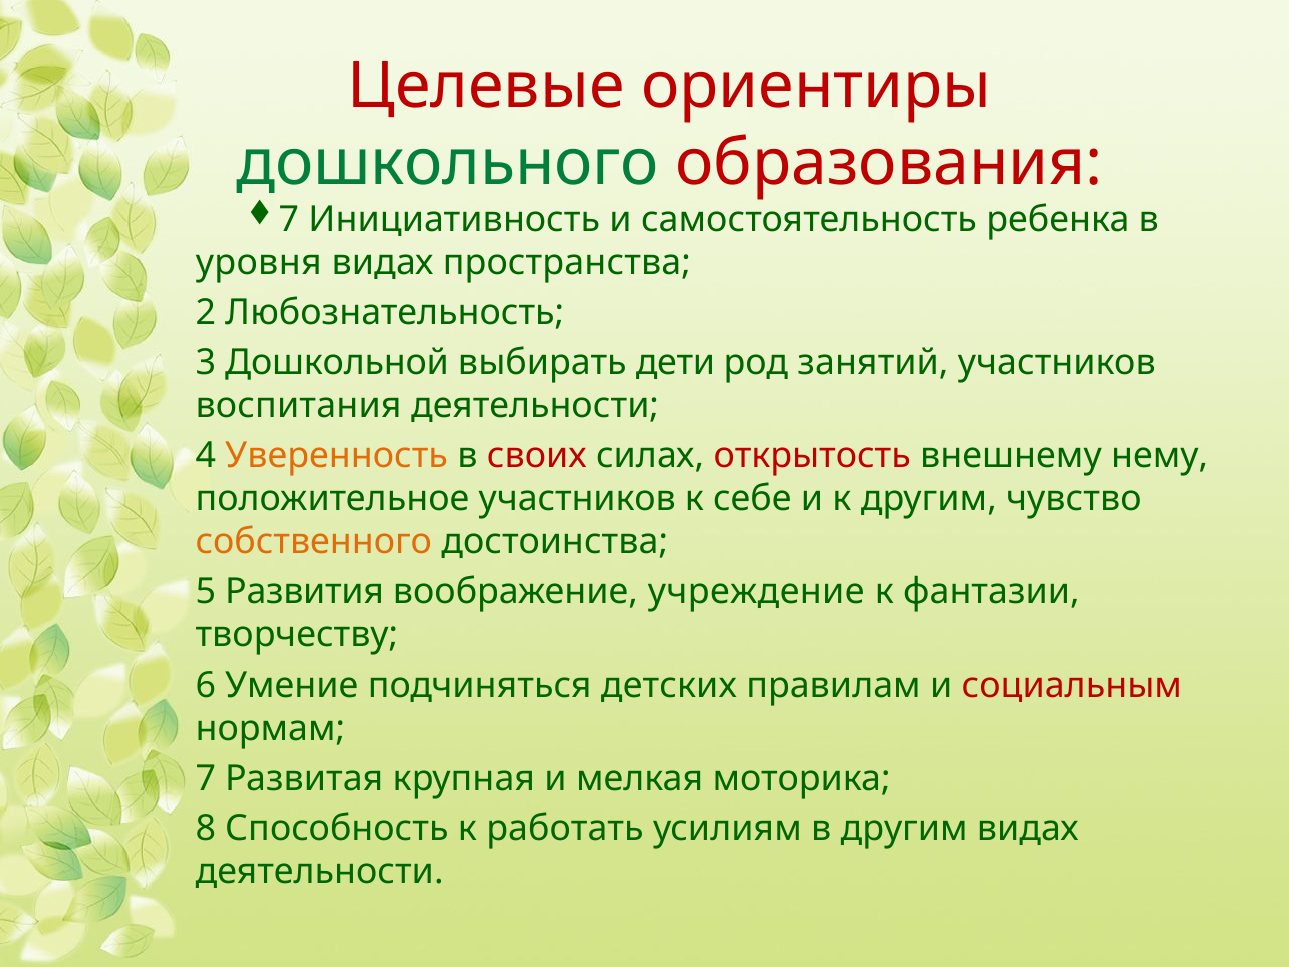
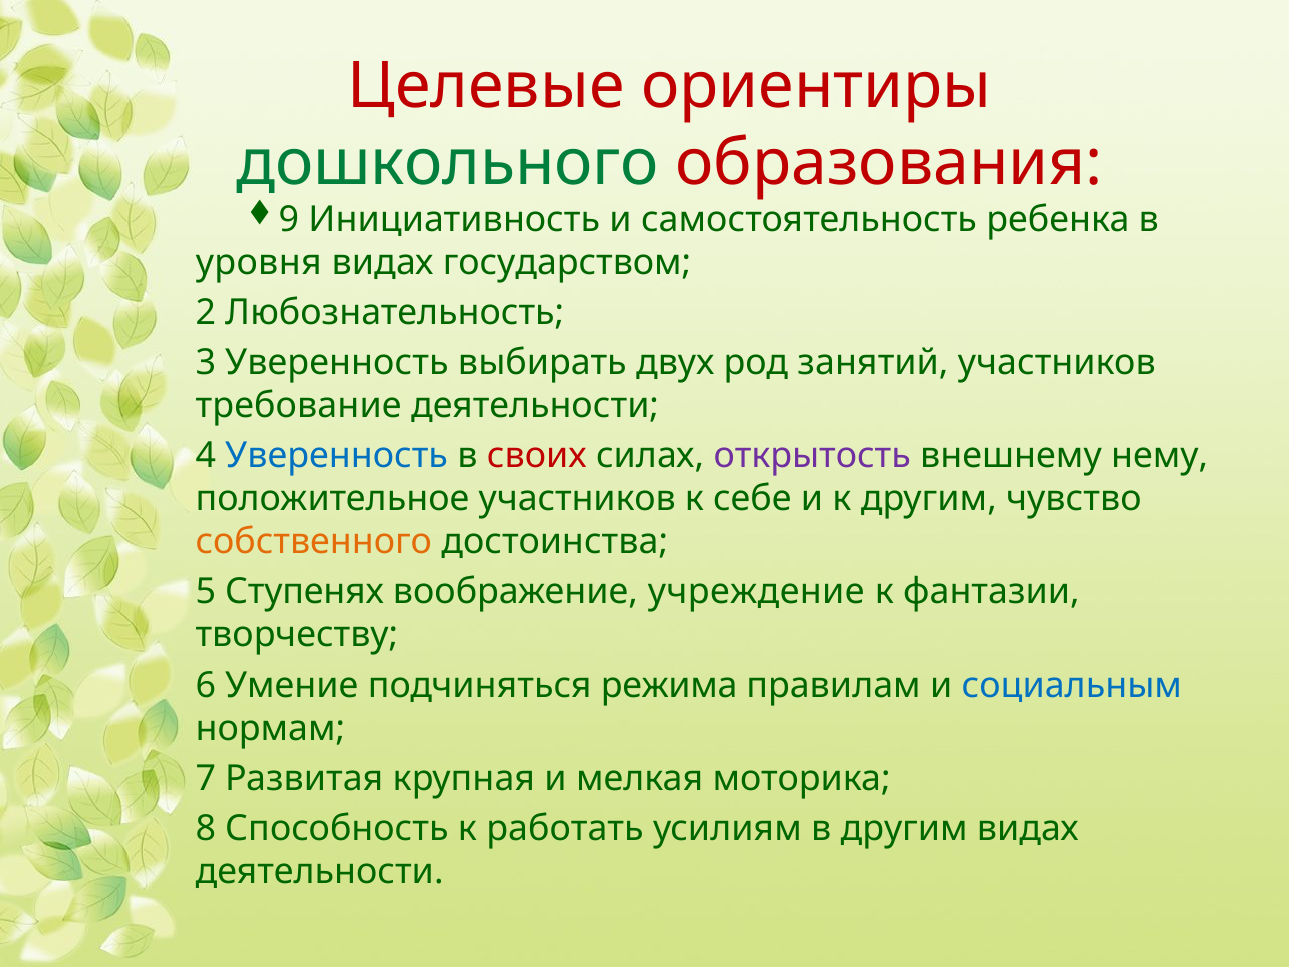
7: 7 -> 9 (289, 219)
пространства: пространства -> государством (567, 262)
3 Дошкольной: Дошкольной -> Уверенность (337, 363)
дети: дети -> двух (675, 363)
воспитания: воспитания -> требование (299, 406)
Уверенность colour: orange -> blue (337, 456)
открытость colour: red -> purple (812, 456)
Развития: Развития -> Ступенях (305, 592)
детских: детских -> режима (669, 685)
социальным colour: red -> blue (1072, 685)
